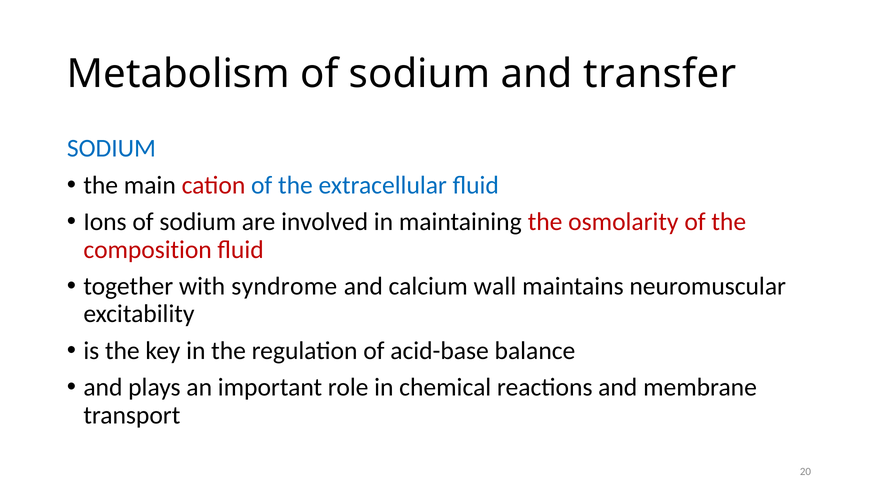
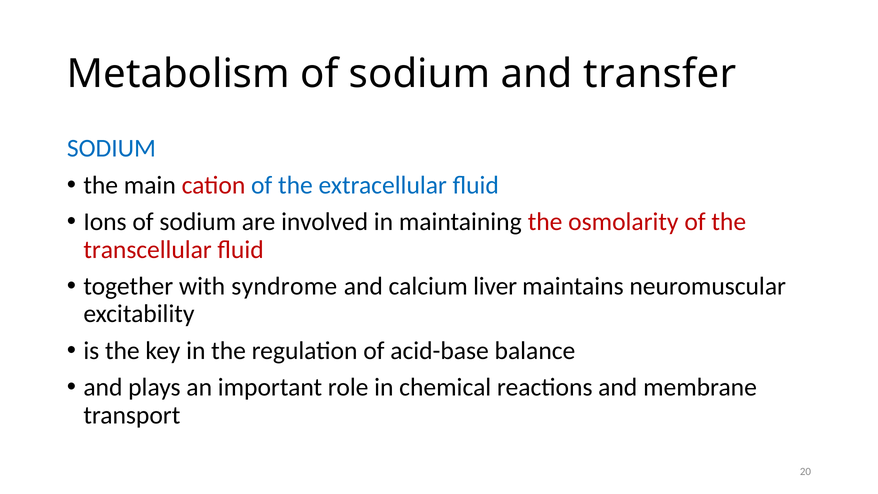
composition: composition -> transcellular (148, 250)
wall: wall -> liver (495, 286)
